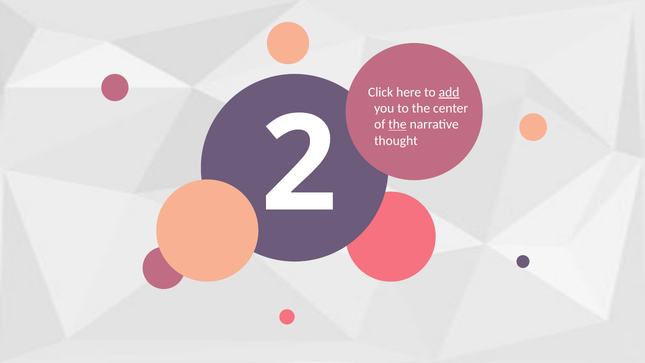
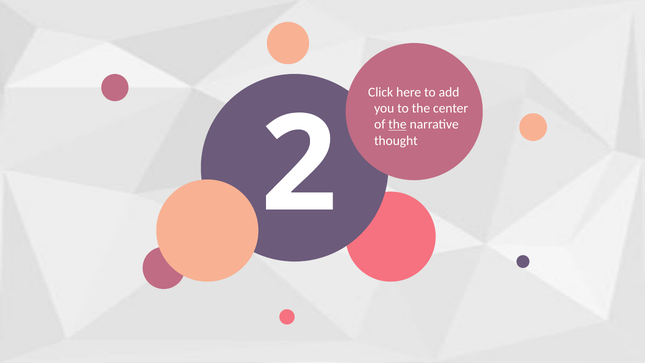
add underline: present -> none (449, 92)
